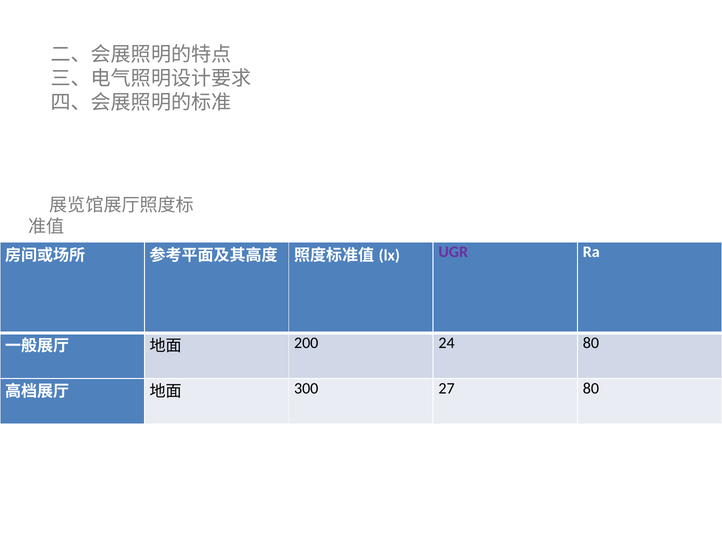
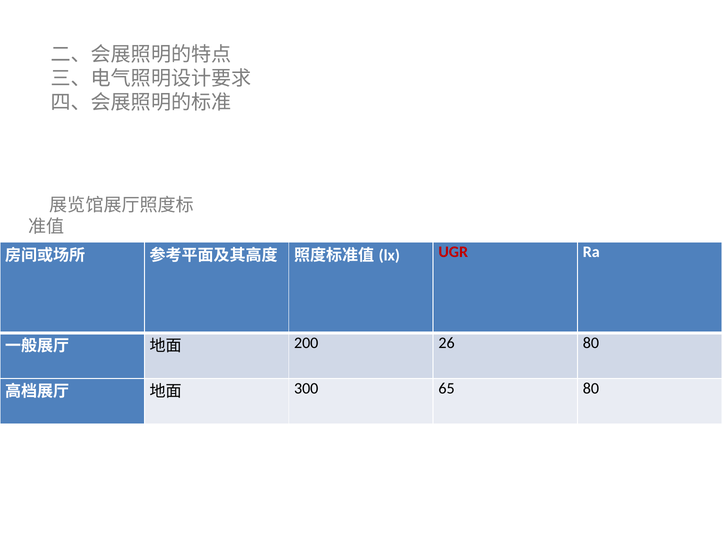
UGR colour: purple -> red (453, 252)
24: 24 -> 26 (447, 343)
27: 27 -> 65 (447, 389)
